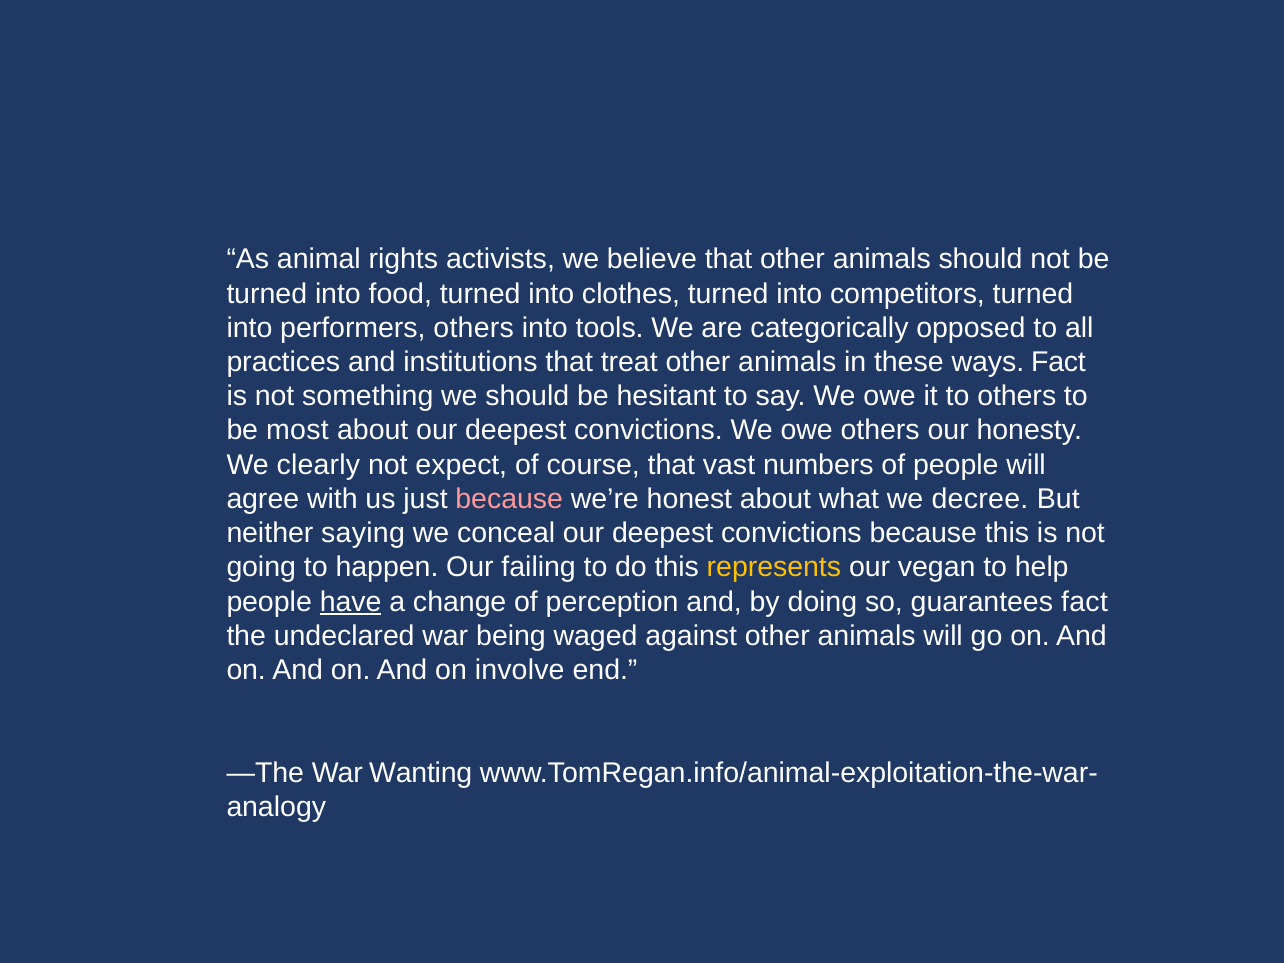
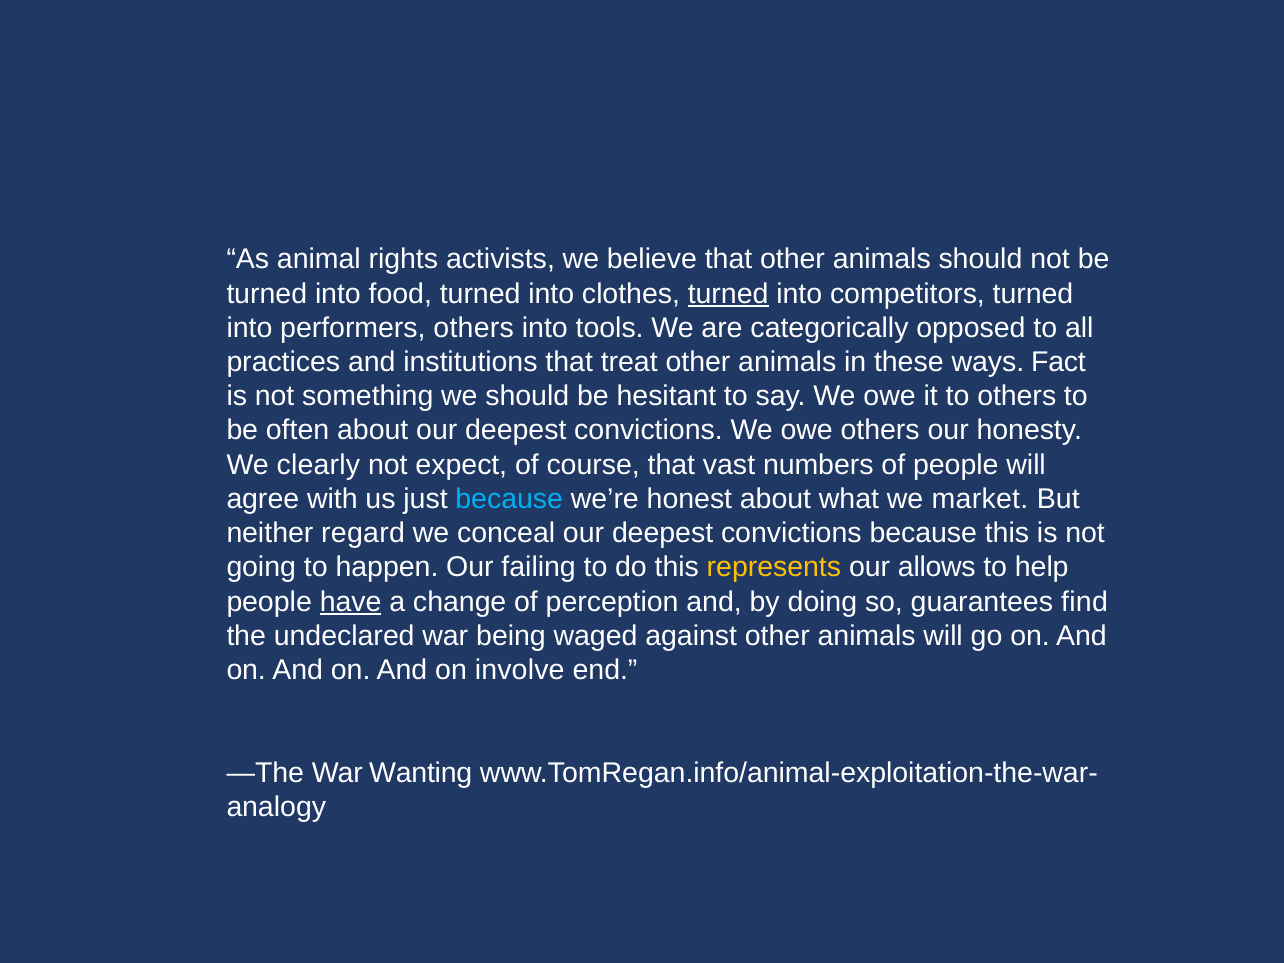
turned underline: none -> present (728, 294)
most: most -> often (298, 431)
because colour: pink -> light blue (509, 499)
decree: decree -> market (980, 499)
saying: saying -> regard (363, 533)
vegan: vegan -> allows (937, 567)
guarantees fact: fact -> find (1085, 602)
